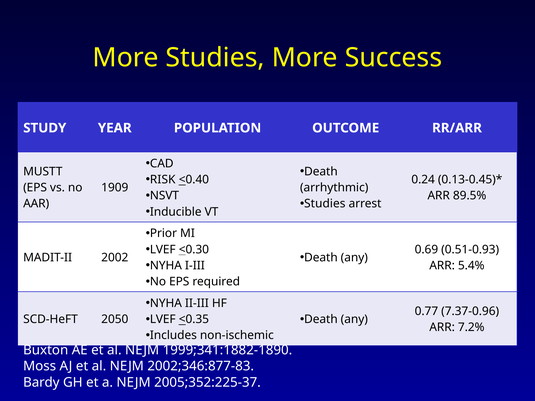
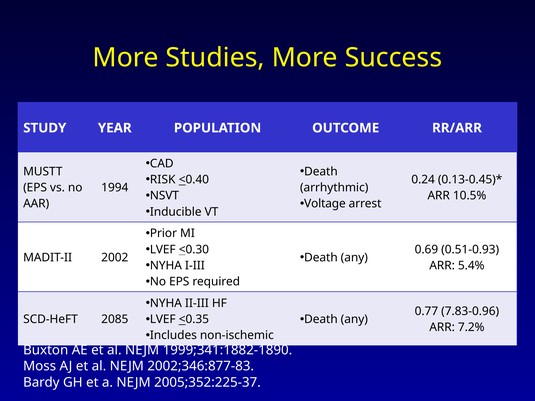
1909: 1909 -> 1994 (115, 188)
89.5%: 89.5% -> 10.5% (470, 196)
Studies: Studies -> Voltage (325, 204)
7.37-0.96: 7.37-0.96 -> 7.83-0.96 (470, 311)
2050: 2050 -> 2085 (115, 319)
